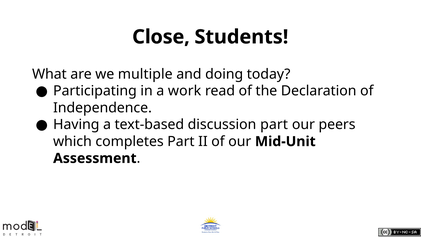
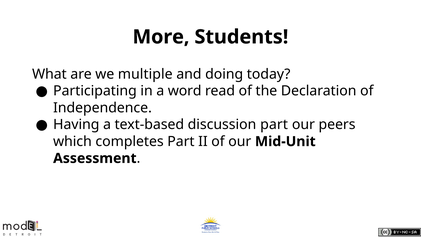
Close: Close -> More (161, 37)
work: work -> word (185, 91)
